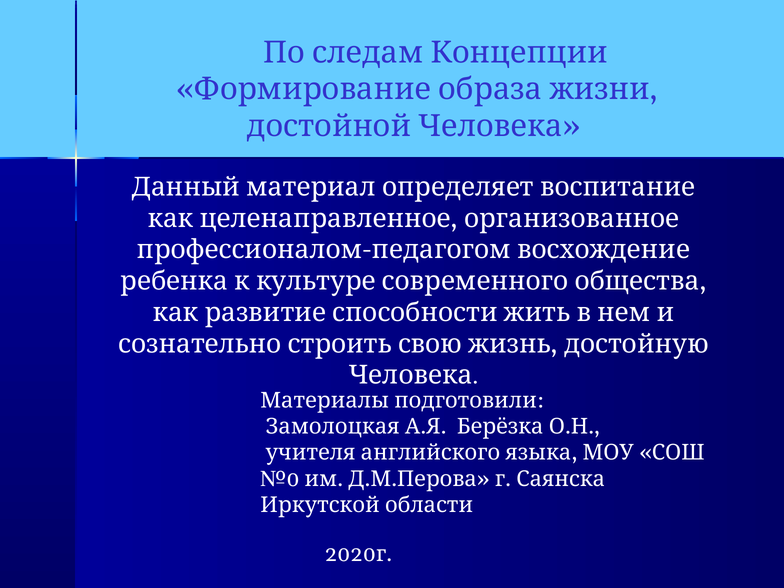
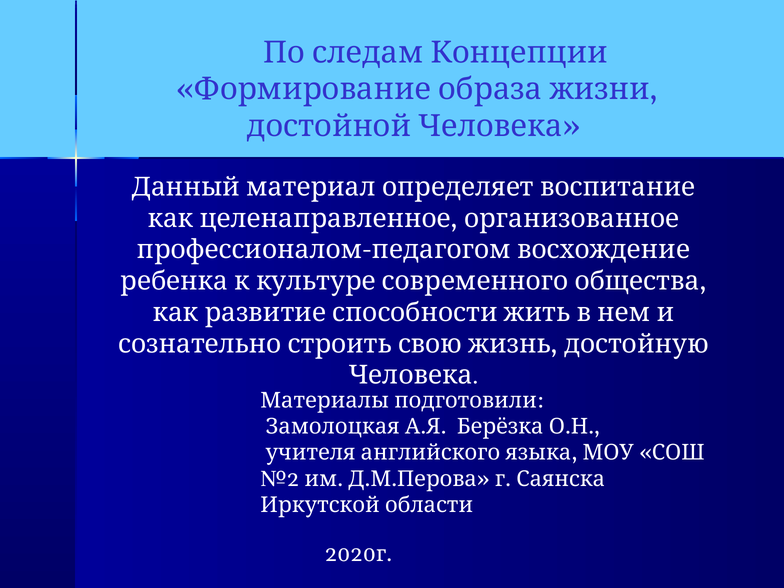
№0: №0 -> №2 (280, 479)
